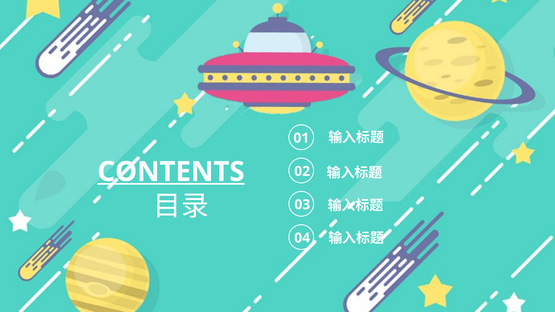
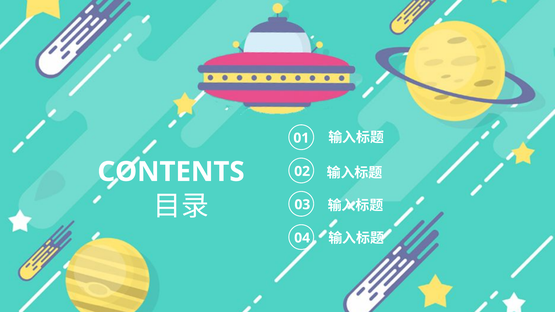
CONTENTS underline: present -> none (171, 172)
